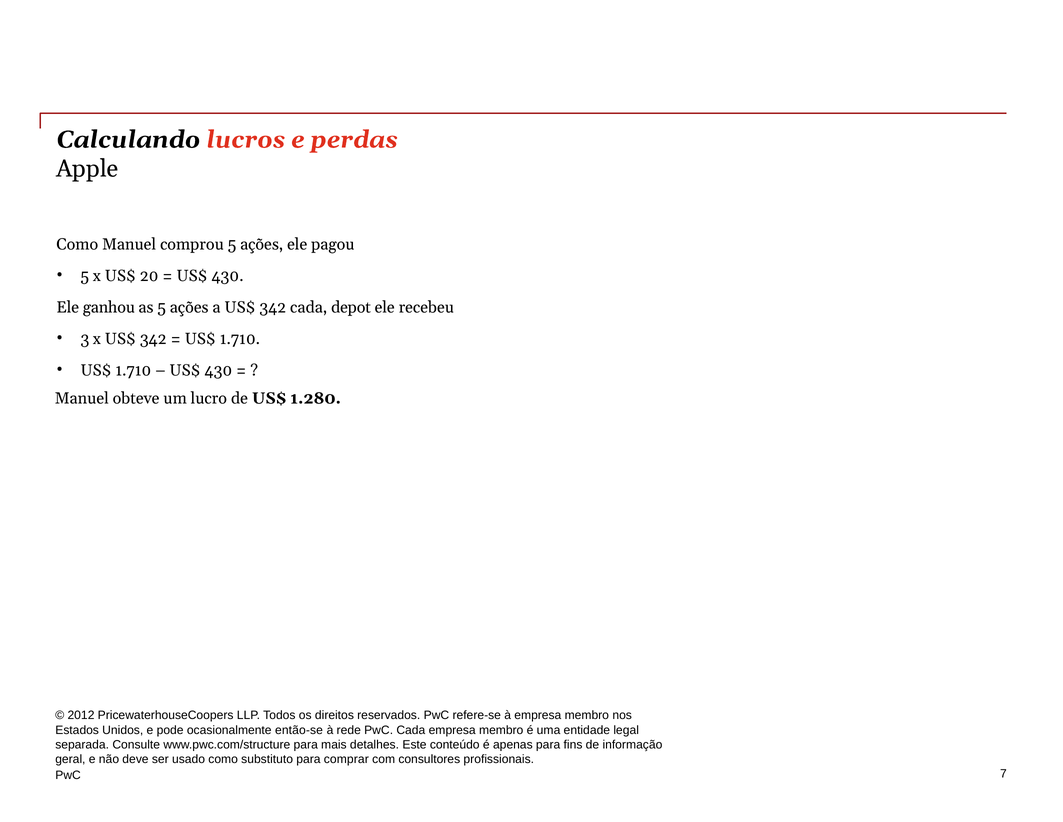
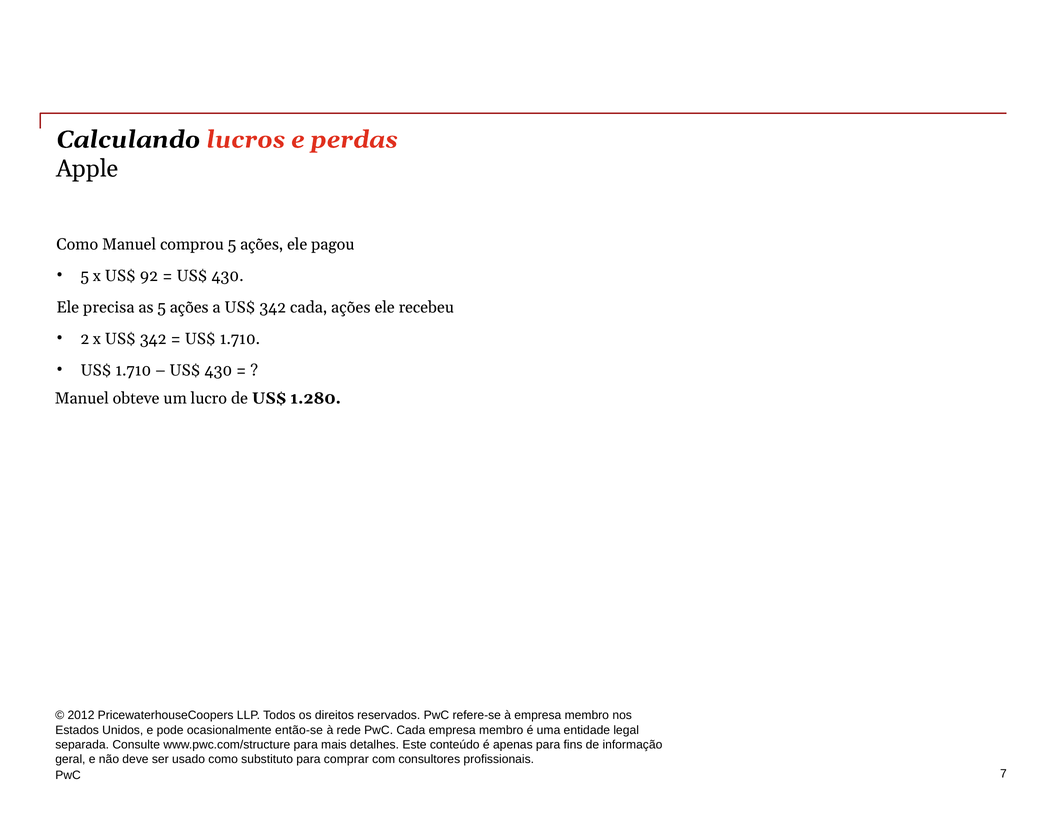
20: 20 -> 92 (149, 276)
ganhou: ganhou -> precisa (109, 307)
cada depot: depot -> ações (351, 307)
3: 3 -> 2 (85, 339)
